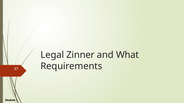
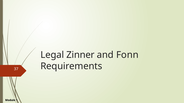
What: What -> Fonn (127, 55)
